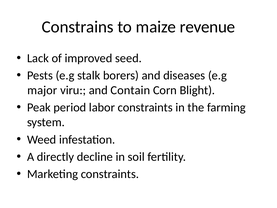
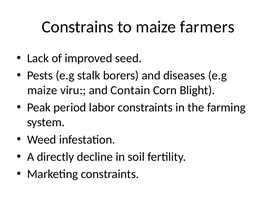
revenue: revenue -> farmers (207, 27)
major: major -> maize (42, 90)
